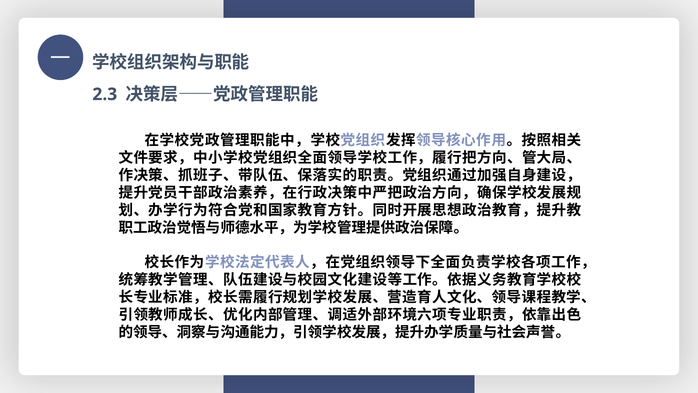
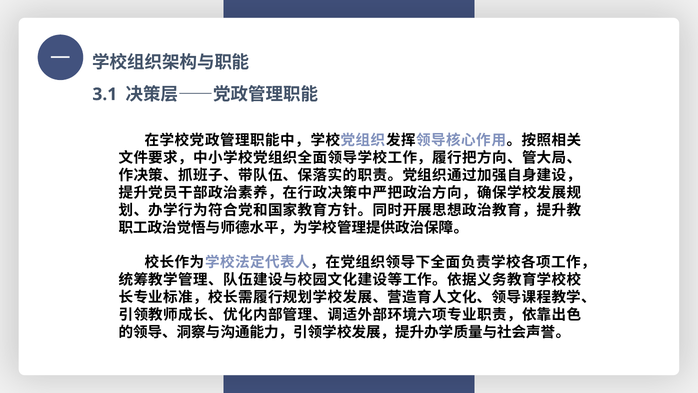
2.3: 2.3 -> 3.1 (105, 94)
